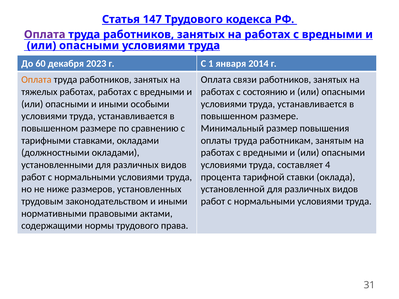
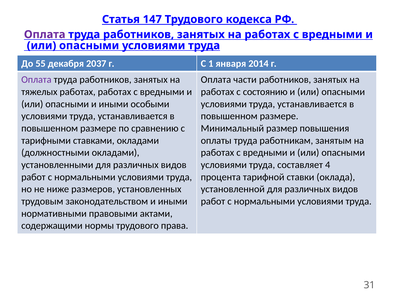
60: 60 -> 55 (41, 64)
2023: 2023 -> 2037 (96, 64)
Оплата colour: orange -> purple (36, 80)
связи: связи -> части (245, 80)
